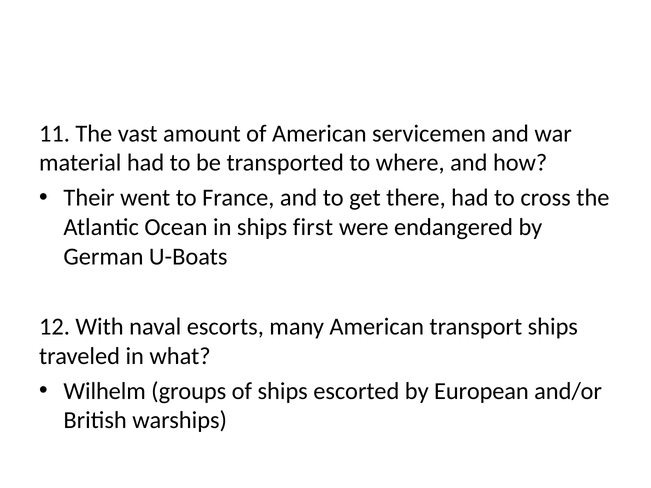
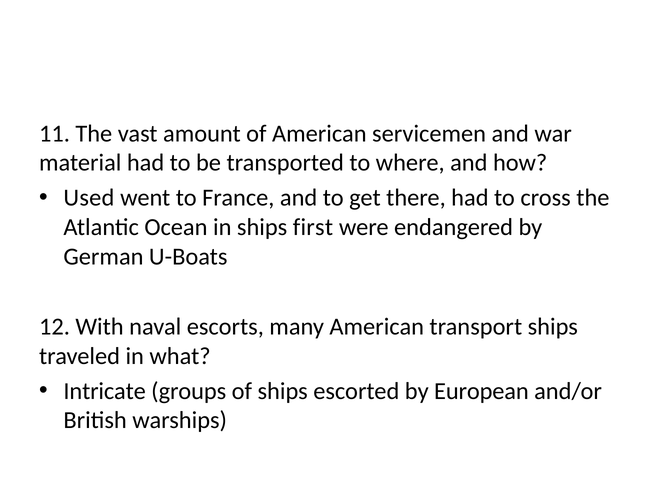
Their: Their -> Used (89, 198)
Wilhelm: Wilhelm -> Intricate (105, 391)
